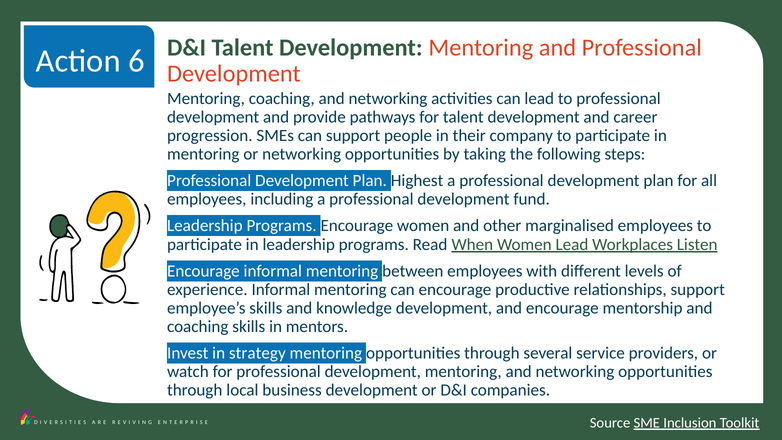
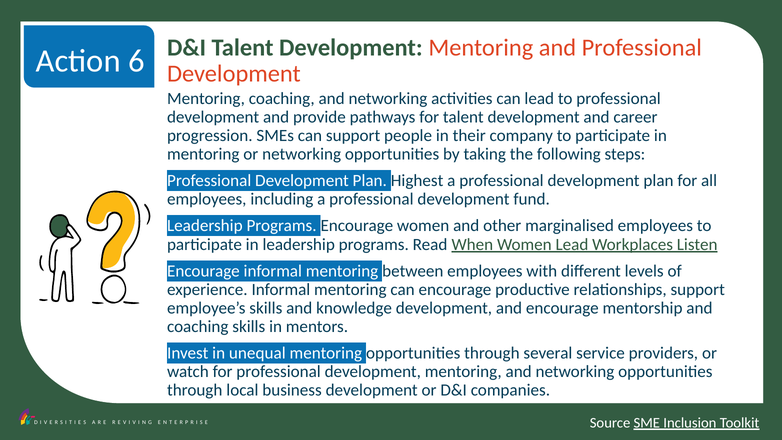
strategy: strategy -> unequal (257, 353)
